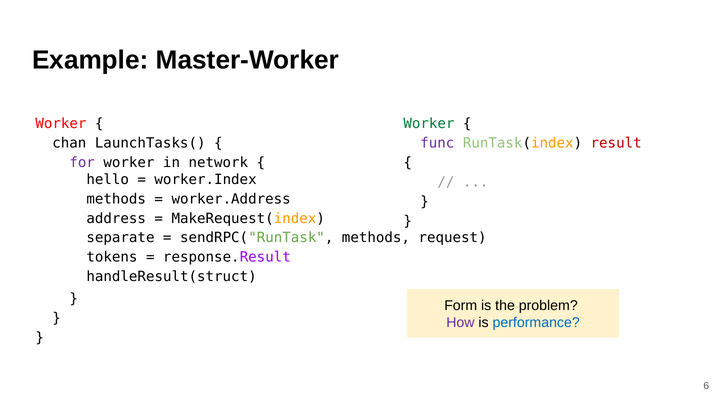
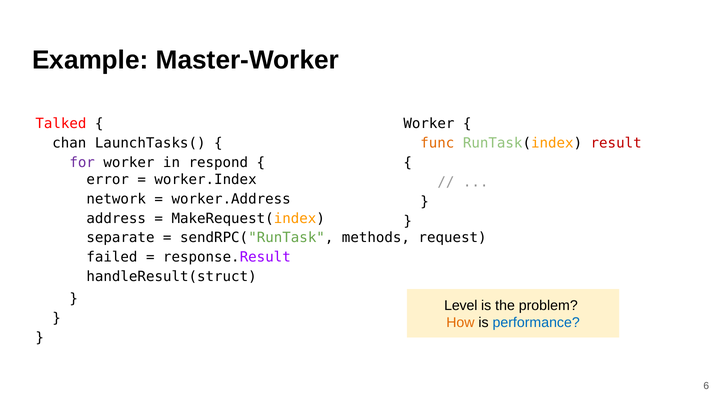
Worker colour: green -> black (429, 124)
Worker: Worker -> Talked (61, 124)
func colour: purple -> orange (437, 143)
network: network -> respond (218, 163)
hello: hello -> error (108, 180)
methods: methods -> network (116, 199)
tokens: tokens -> failed (112, 258)
Form: Form -> Level (461, 306)
How colour: purple -> orange (460, 323)
